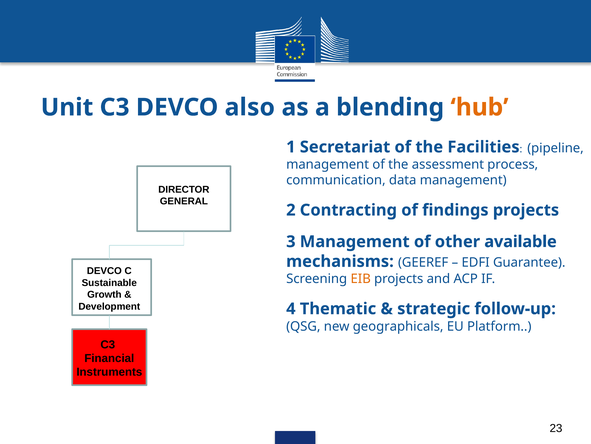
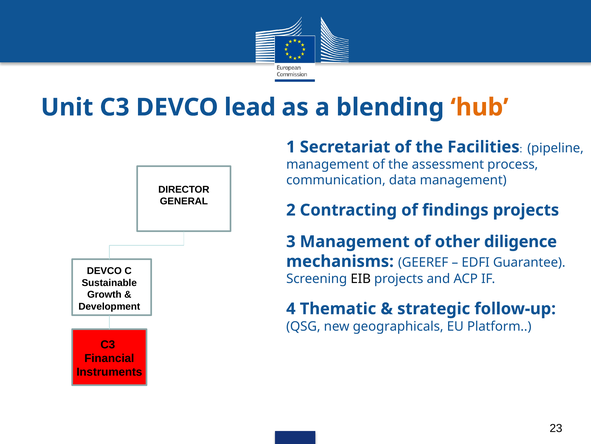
also: also -> lead (250, 107)
available: available -> diligence (521, 241)
EIB colour: orange -> black (361, 279)
